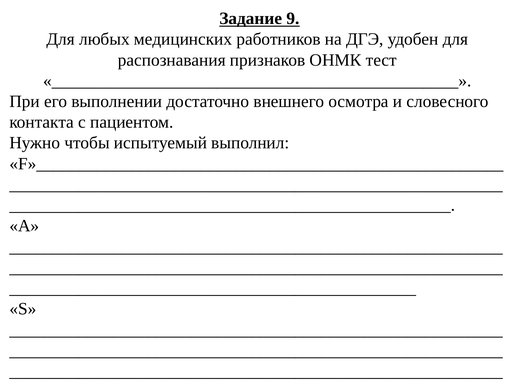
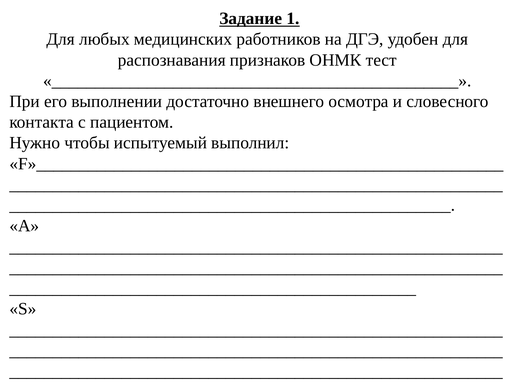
9: 9 -> 1 (293, 18)
